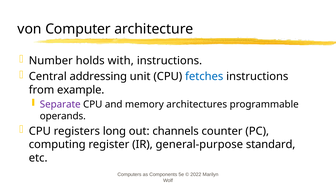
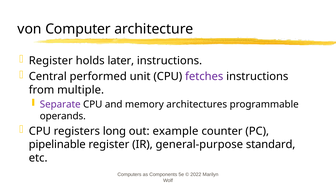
Number: Number -> Register (51, 61)
with: with -> later (121, 61)
addressing: addressing -> performed (98, 76)
fetches colour: blue -> purple (204, 76)
example: example -> multiple (81, 90)
channels: channels -> example (175, 131)
computing: computing -> pipelinable (57, 144)
